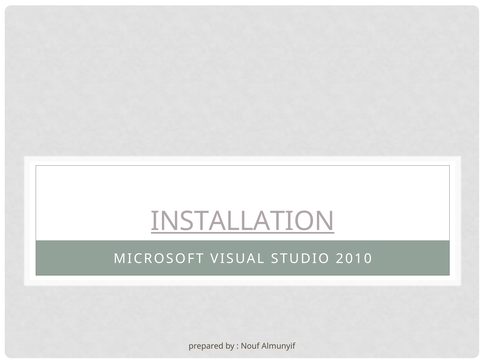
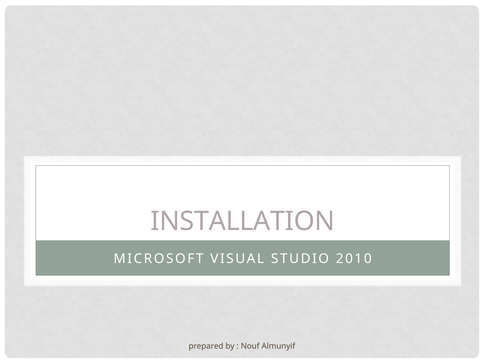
INSTALLATION underline: present -> none (243, 221)
